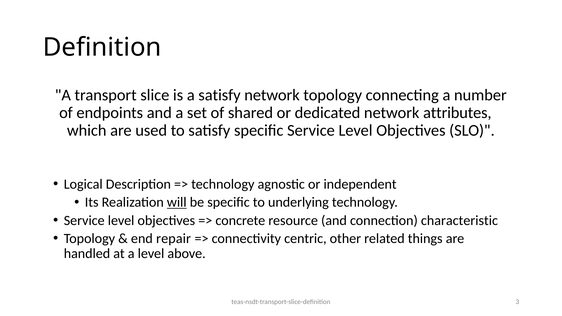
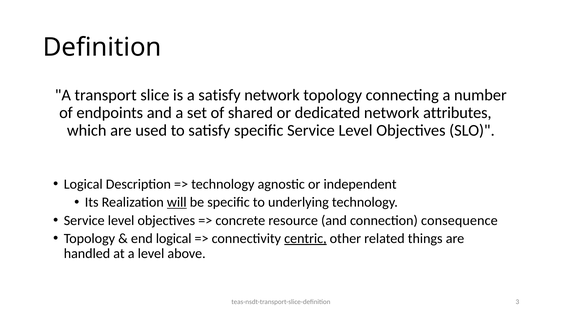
characteristic: characteristic -> consequence (459, 220)
end repair: repair -> logical (174, 239)
centric underline: none -> present (305, 239)
